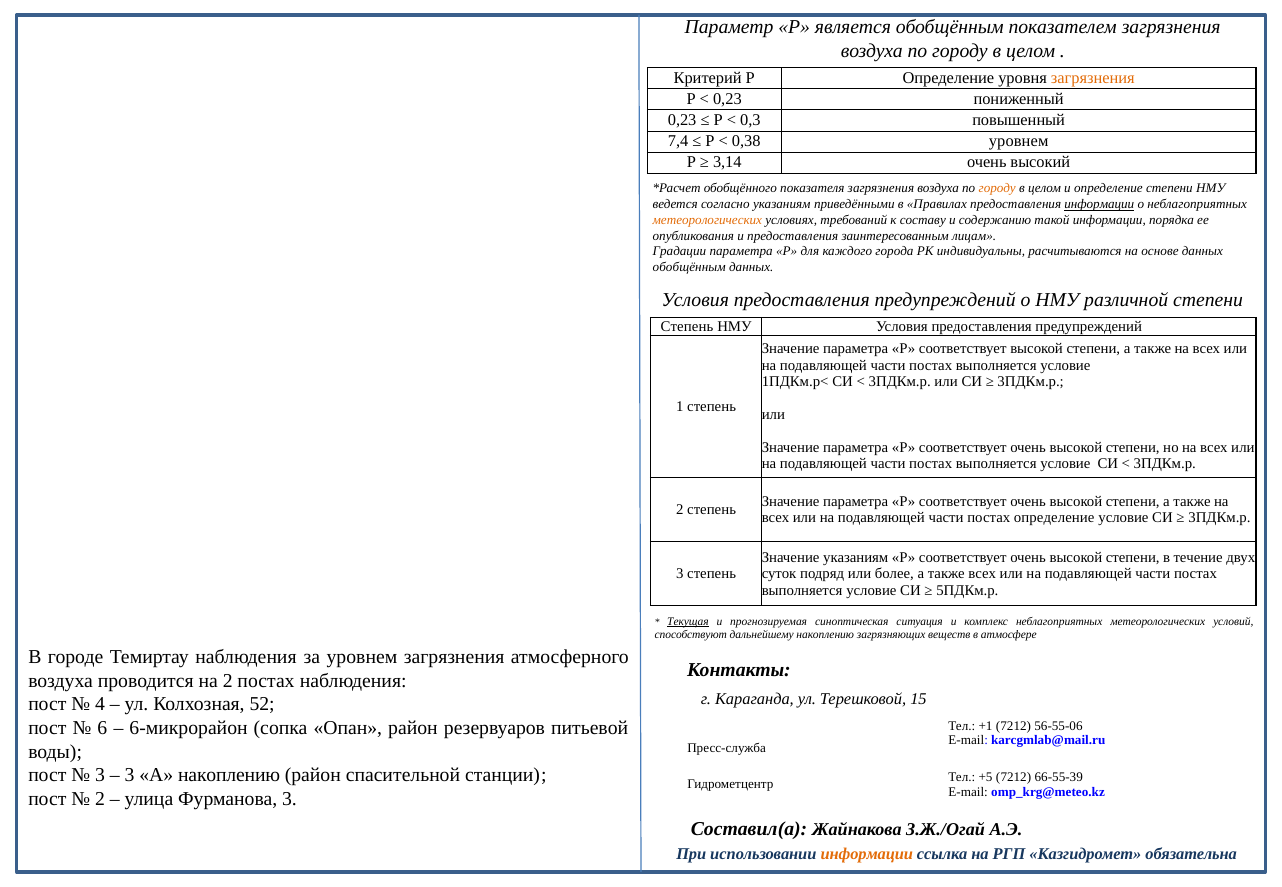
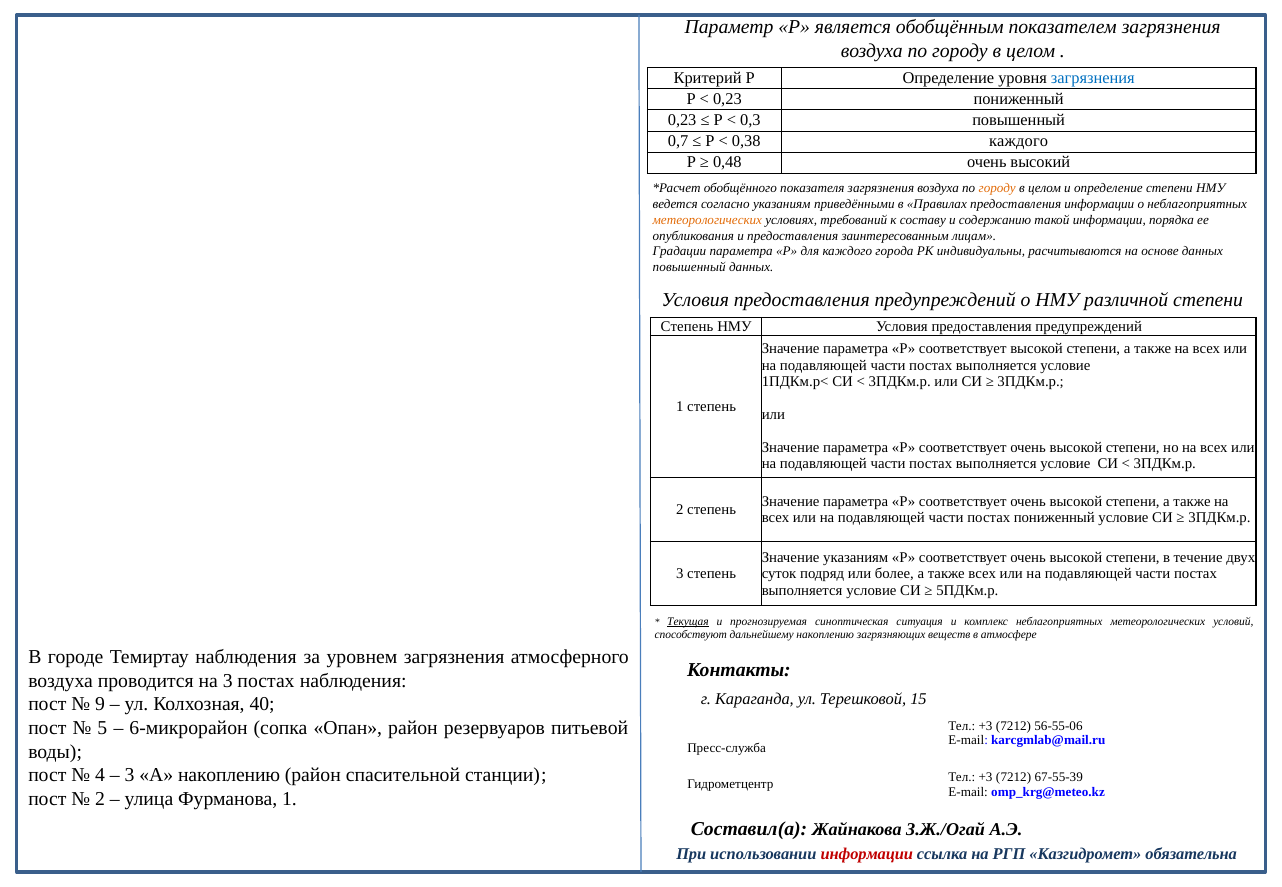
загрязнения colour: orange -> blue (1093, 78)
7,4: 7,4 -> 0,7 (678, 141)
0,38 уровнем: уровнем -> каждого (1019, 141)
3,14: 3,14 -> 0,48 (727, 163)
информации underline: present -> none (1099, 204)
обобщённым: обобщённым -> повышенный (689, 267)
постах определение: определение -> пониженный (1054, 518)
на 2: 2 -> 3 (228, 681)
4: 4 -> 9 (100, 705)
52: 52 -> 40 (262, 705)
6: 6 -> 5 (102, 728)
+1: +1 -> +3 (986, 726)
3: 3 -> 4 (100, 776)
+5: +5 -> +3 (986, 778)
66-55-39: 66-55-39 -> 67-55-39 (1059, 778)
Фурманова 3: 3 -> 1 (290, 799)
информации colour: orange -> red (867, 854)
